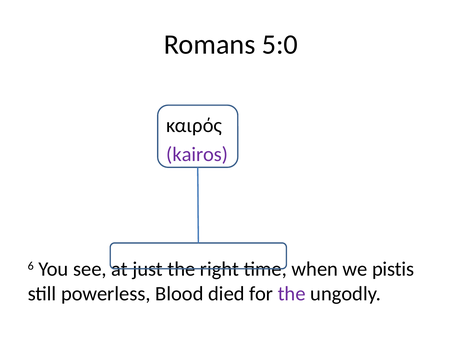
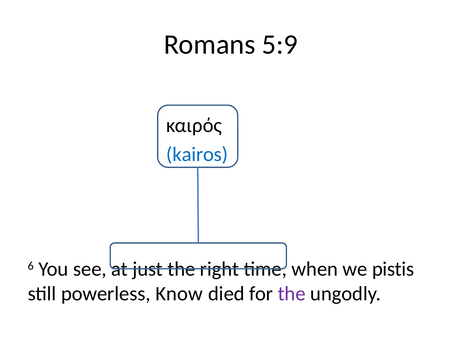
5:0: 5:0 -> 5:9 (280, 45)
kairos colour: purple -> blue (197, 154)
Blood: Blood -> Know (179, 294)
